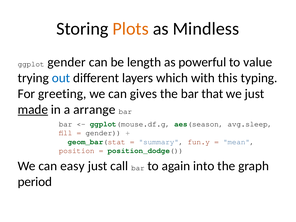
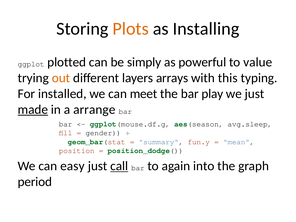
Mindless: Mindless -> Installing (206, 29)
ggplot gender: gender -> plotted (67, 62)
length: length -> simply (144, 62)
out colour: blue -> orange (61, 78)
which: which -> arrays (172, 78)
greeting: greeting -> installed (62, 94)
gives: gives -> meet (144, 94)
that: that -> play (212, 94)
call underline: none -> present (119, 166)
